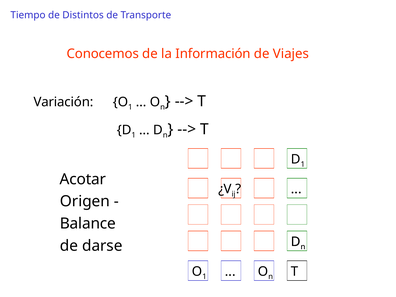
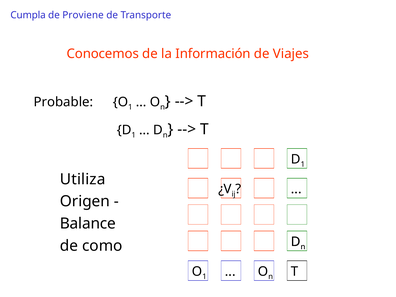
Tiempo: Tiempo -> Cumpla (28, 15)
Distintos: Distintos -> Proviene (83, 15)
Variación: Variación -> Probable (63, 102)
Acotar: Acotar -> Utiliza (83, 179)
darse: darse -> como (102, 246)
